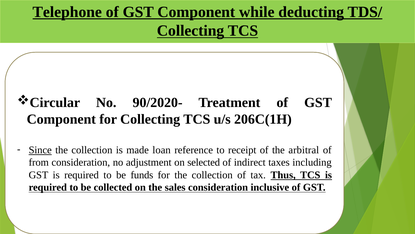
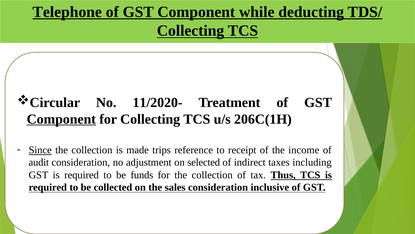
90/2020-: 90/2020- -> 11/2020- (158, 102)
Component underline: none -> present (61, 119)
loan: loan -> trips (162, 150)
arbitral: arbitral -> income (304, 150)
from: from -> audit (39, 162)
